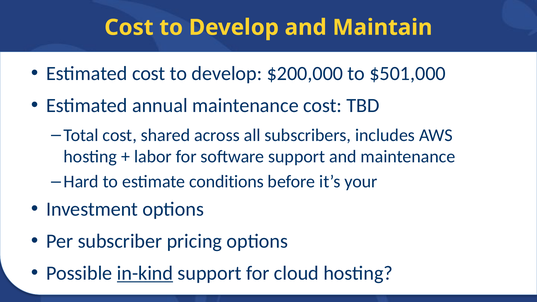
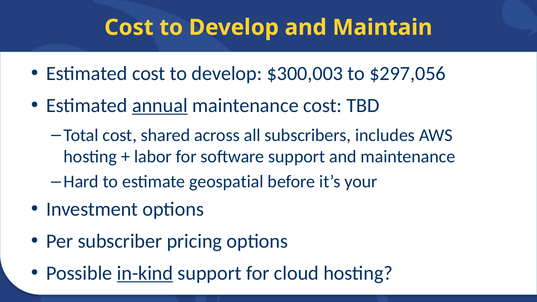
$200,000: $200,000 -> $300,003 (305, 74)
$501,000: $501,000 -> $297,056 (408, 74)
annual underline: none -> present (160, 106)
conditions: conditions -> geospatial (226, 182)
